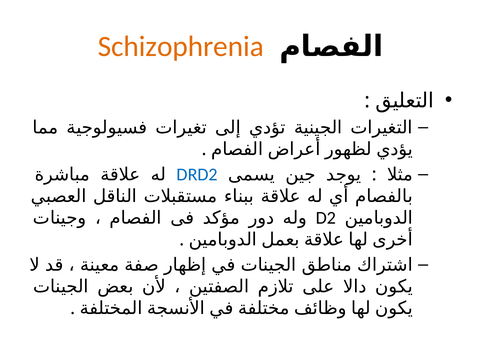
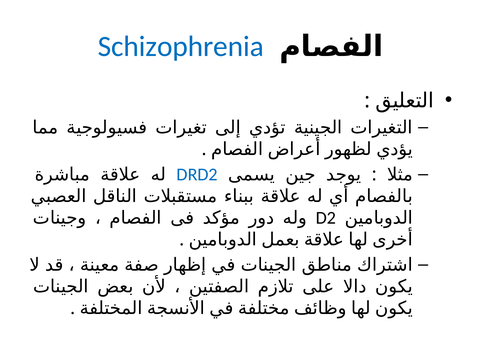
Schizophrenia colour: orange -> blue (181, 47)
